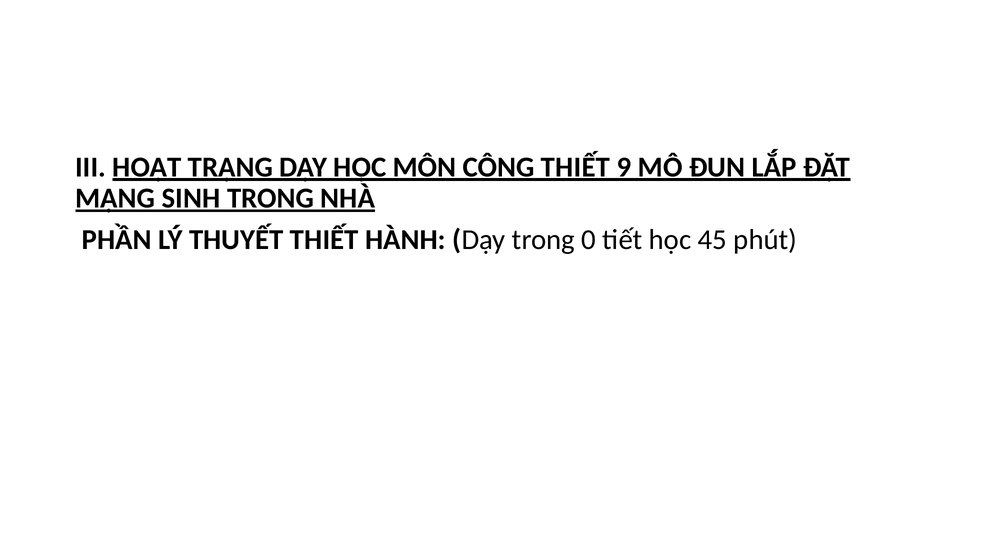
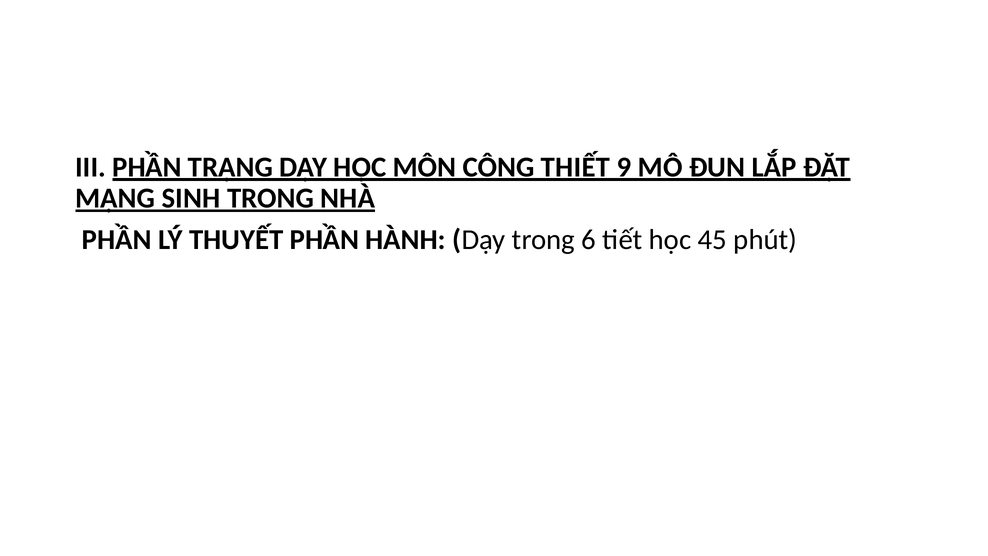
III HOẠT: HOẠT -> PHẦN (147, 167)
THUYẾT THIẾT: THIẾT -> PHẦN (325, 240)
0: 0 -> 6 (589, 240)
